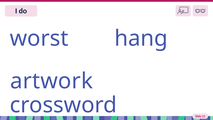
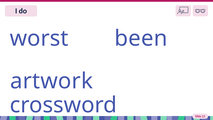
hang: hang -> been (141, 38)
